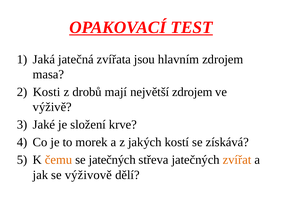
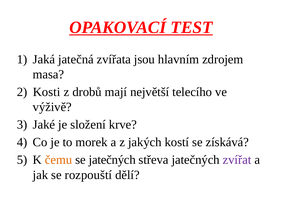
největší zdrojem: zdrojem -> telecího (192, 92)
zvířat colour: orange -> purple (237, 159)
výživově: výživově -> rozpouští (88, 175)
